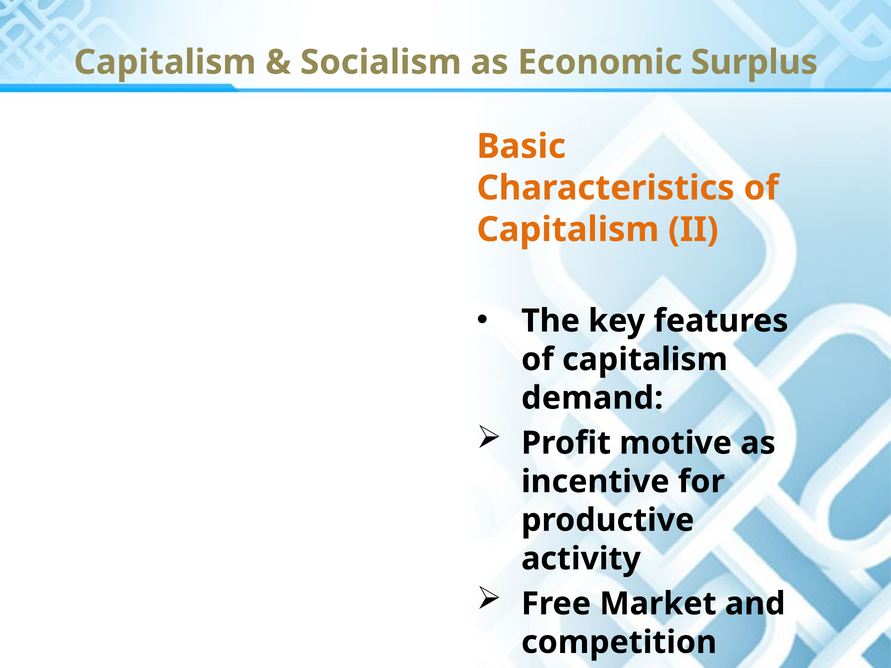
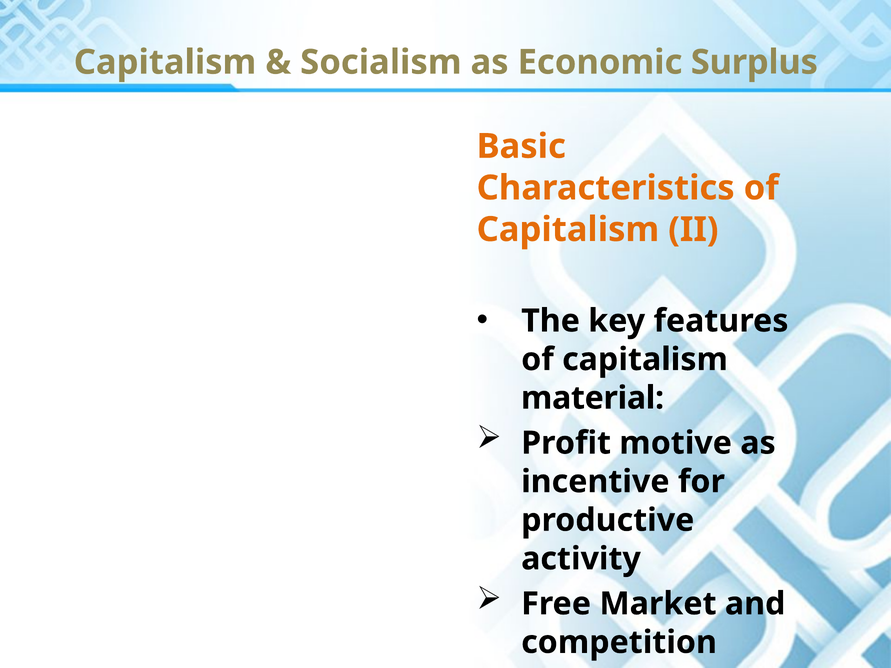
demand: demand -> material (593, 398)
